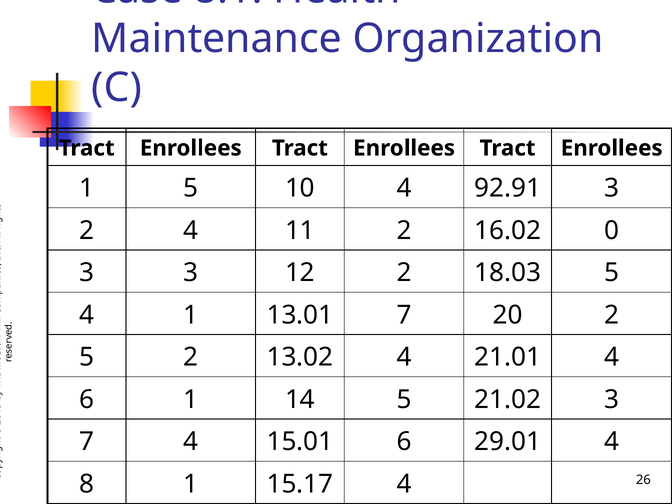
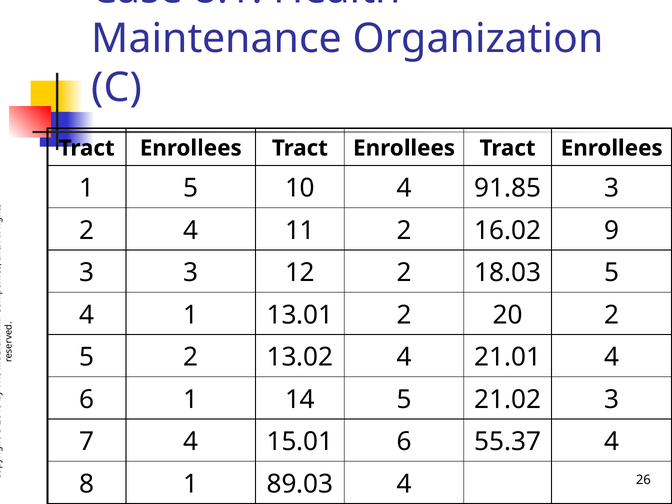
92.91: 92.91 -> 91.85 (508, 188)
16.02 0: 0 -> 9 (612, 230)
13.01 7: 7 -> 2 (404, 315)
29.01: 29.01 -> 55.37 (508, 442)
15.17: 15.17 -> 89.03 (300, 484)
